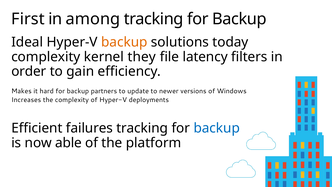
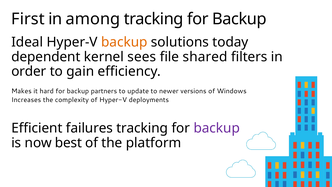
complexity: complexity -> dependent (46, 57)
they: they -> sees (142, 57)
latency: latency -> shared (205, 57)
backup colour: blue -> purple (217, 128)
able: able -> best (68, 143)
